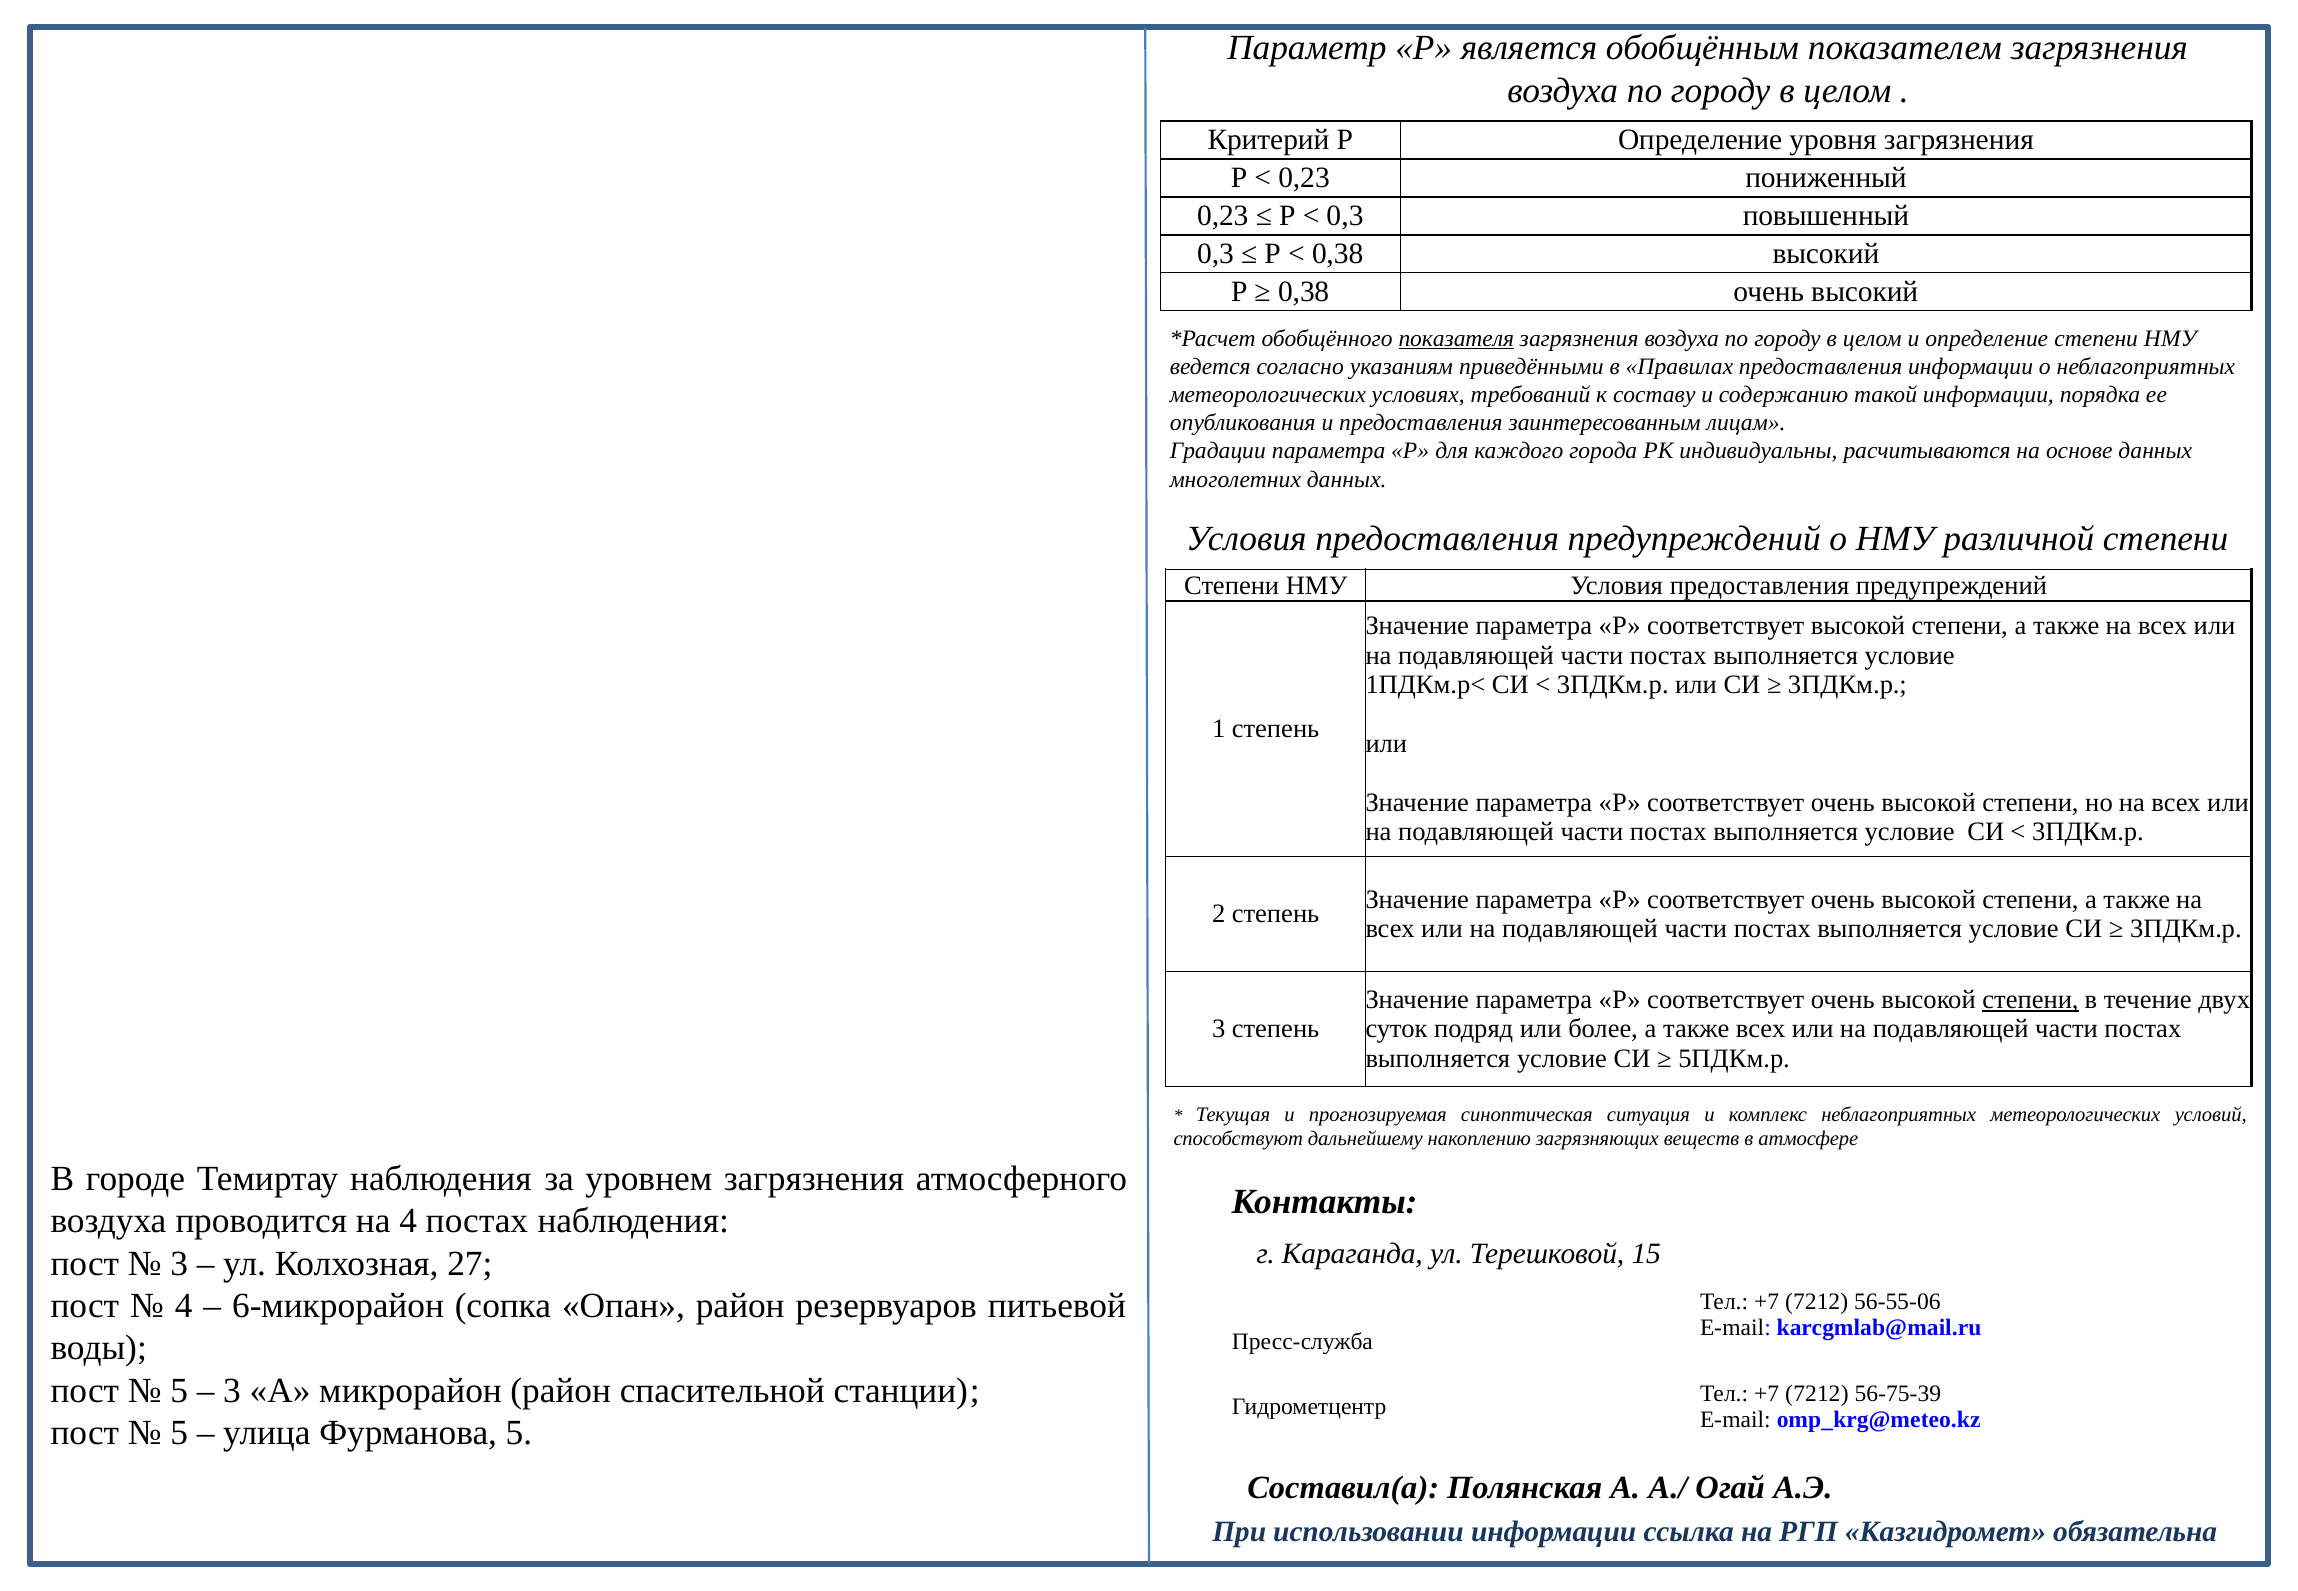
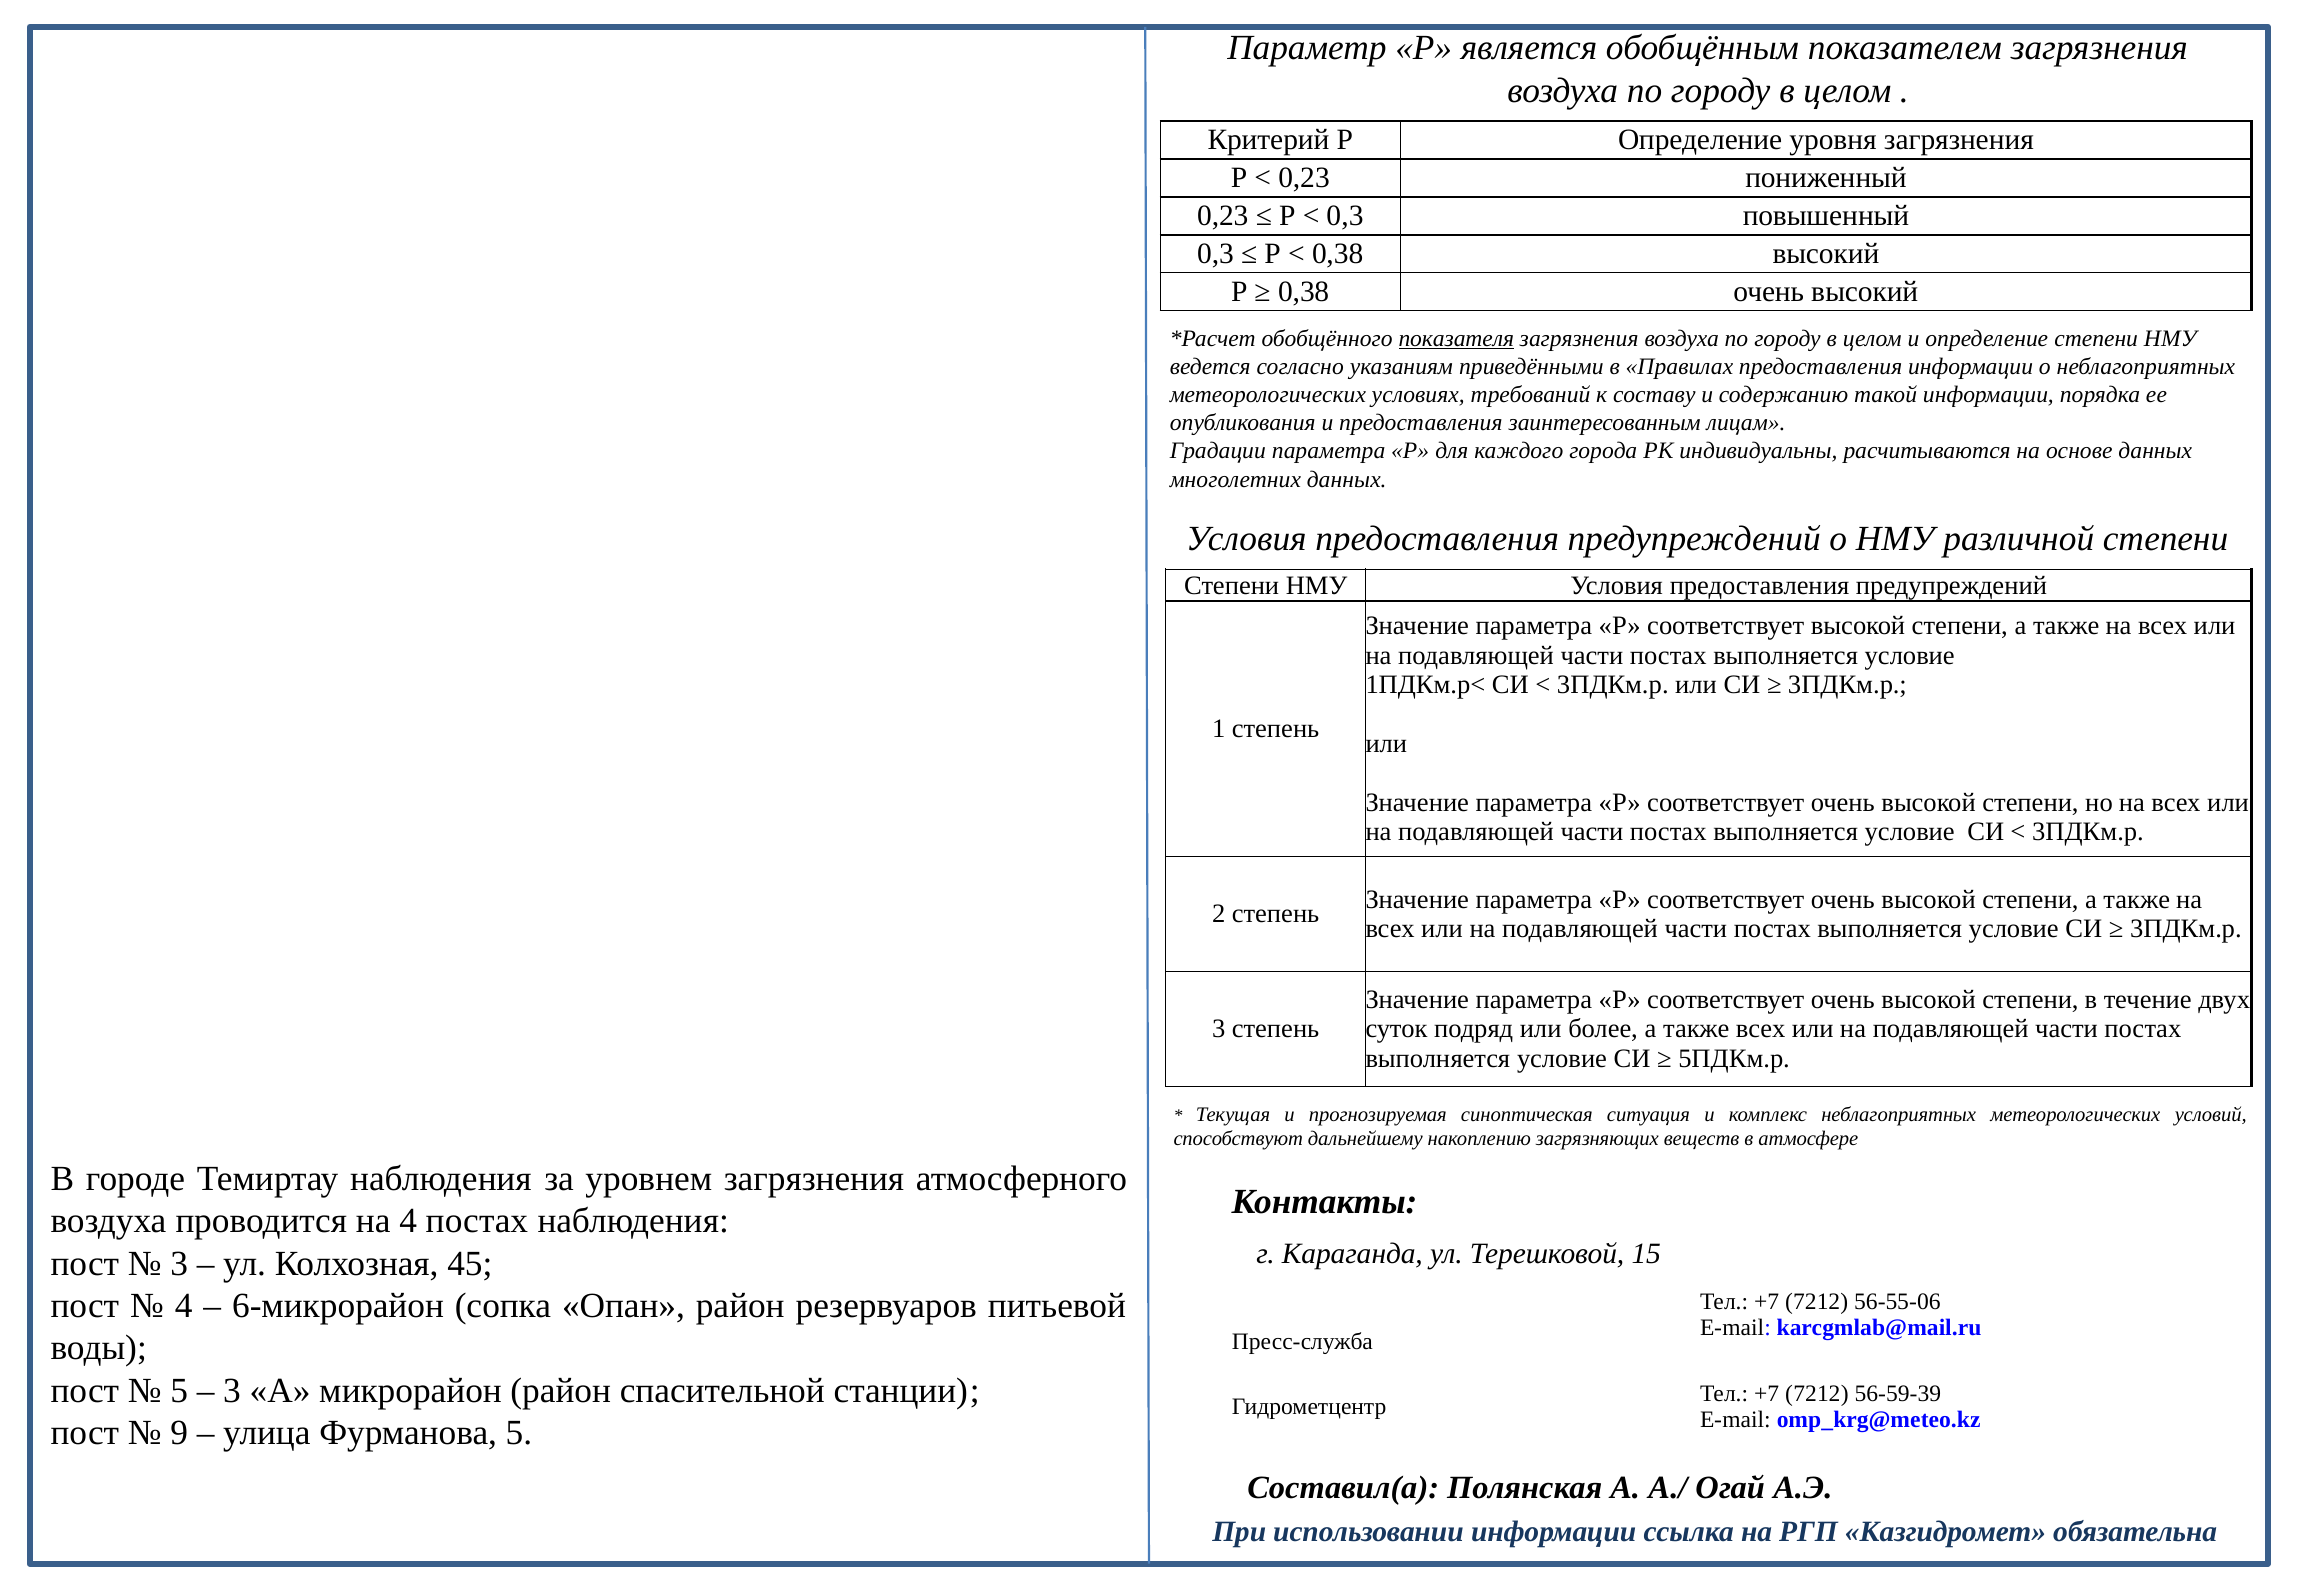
степени underline: present -> none (2031, 1000)
27: 27 -> 45 (470, 1263)
56-75-39: 56-75-39 -> 56-59-39 (1898, 1394)
5: 5 -> 9 (179, 1433)
